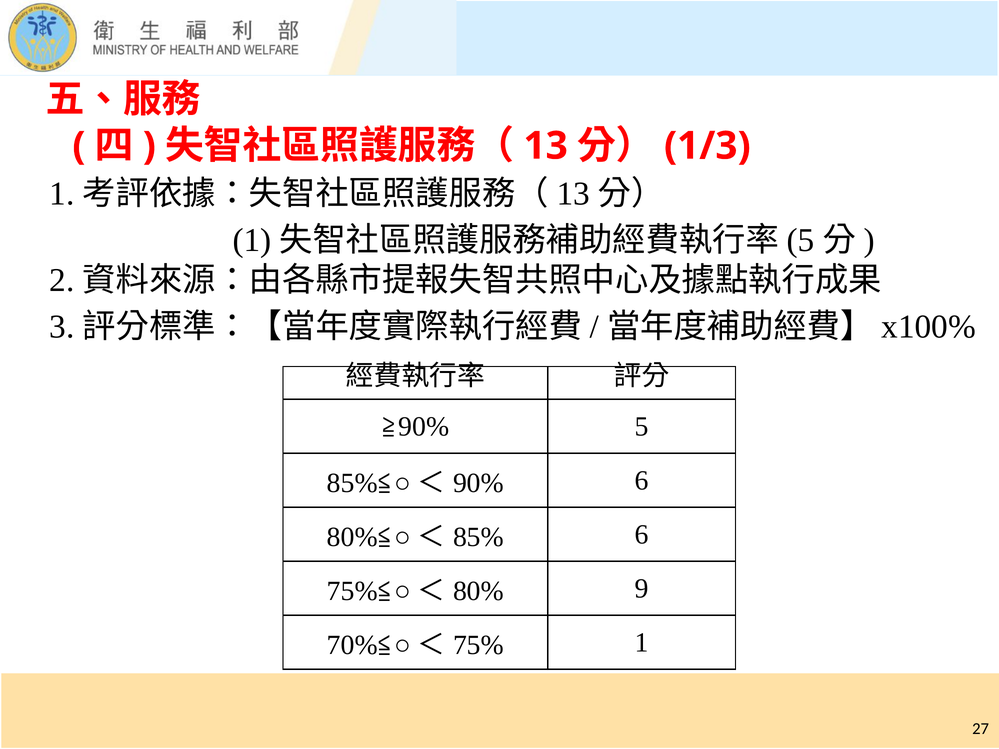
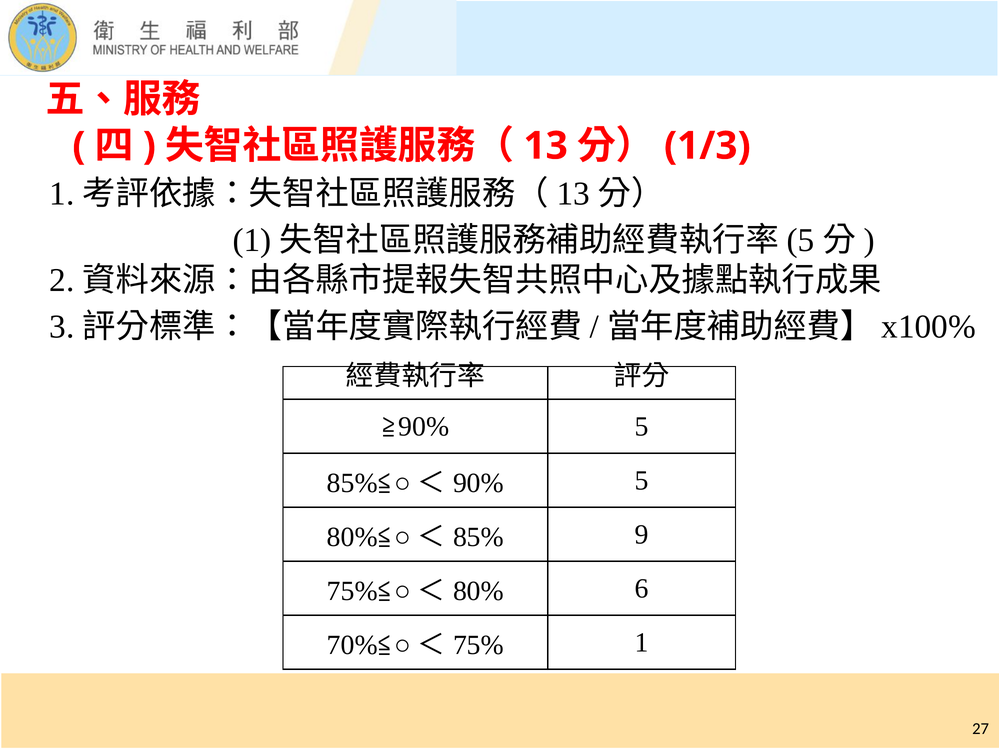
6: 6 -> 5 (642, 481)
6: 6 -> 9 (642, 535)
9: 9 -> 6 (642, 589)
